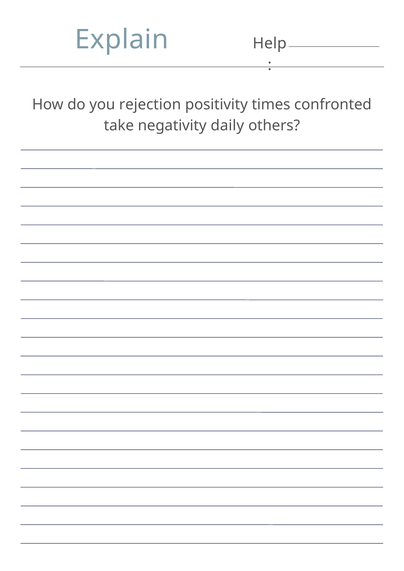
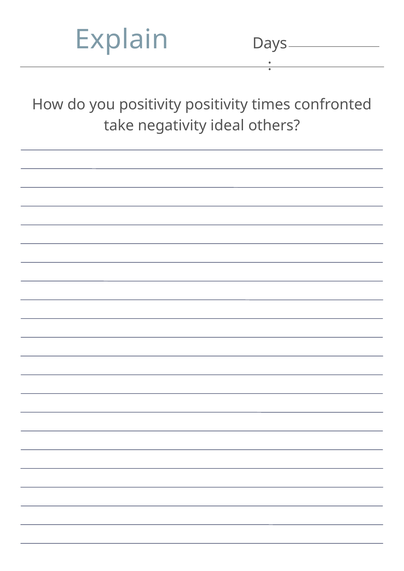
Help: Help -> Days (270, 44)
you rejection: rejection -> positivity (150, 105)
daily: daily -> ideal (227, 126)
